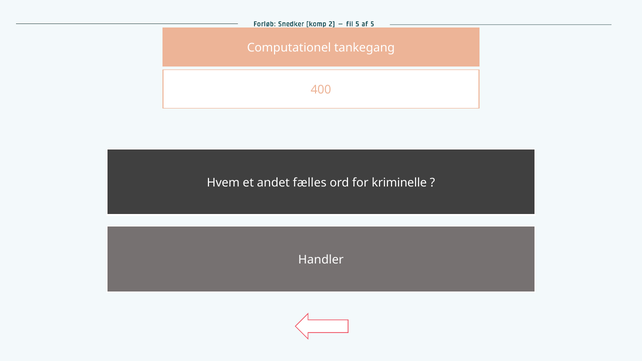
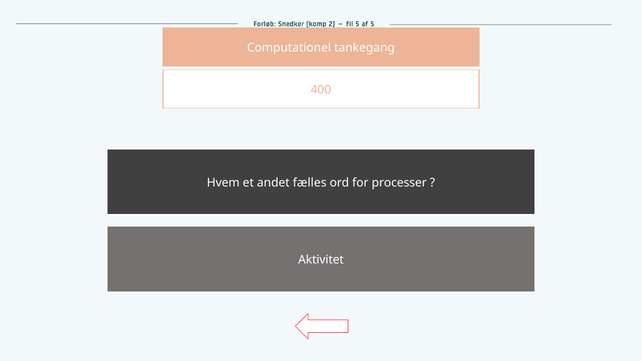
kriminelle: kriminelle -> processer (399, 183)
Handler: Handler -> Aktivitet (321, 260)
